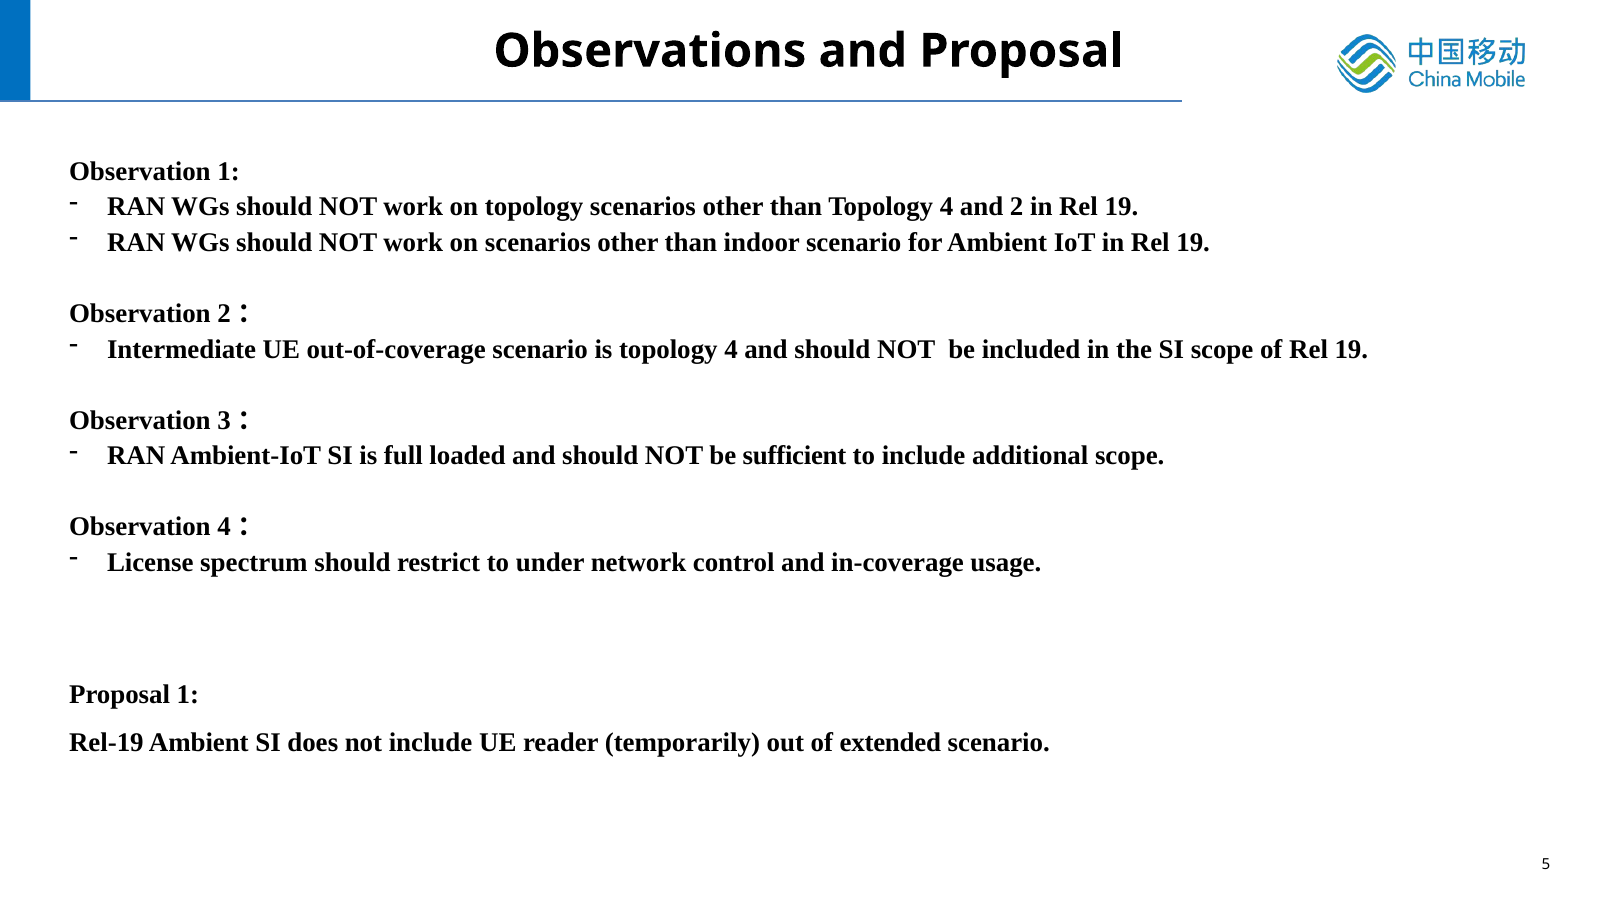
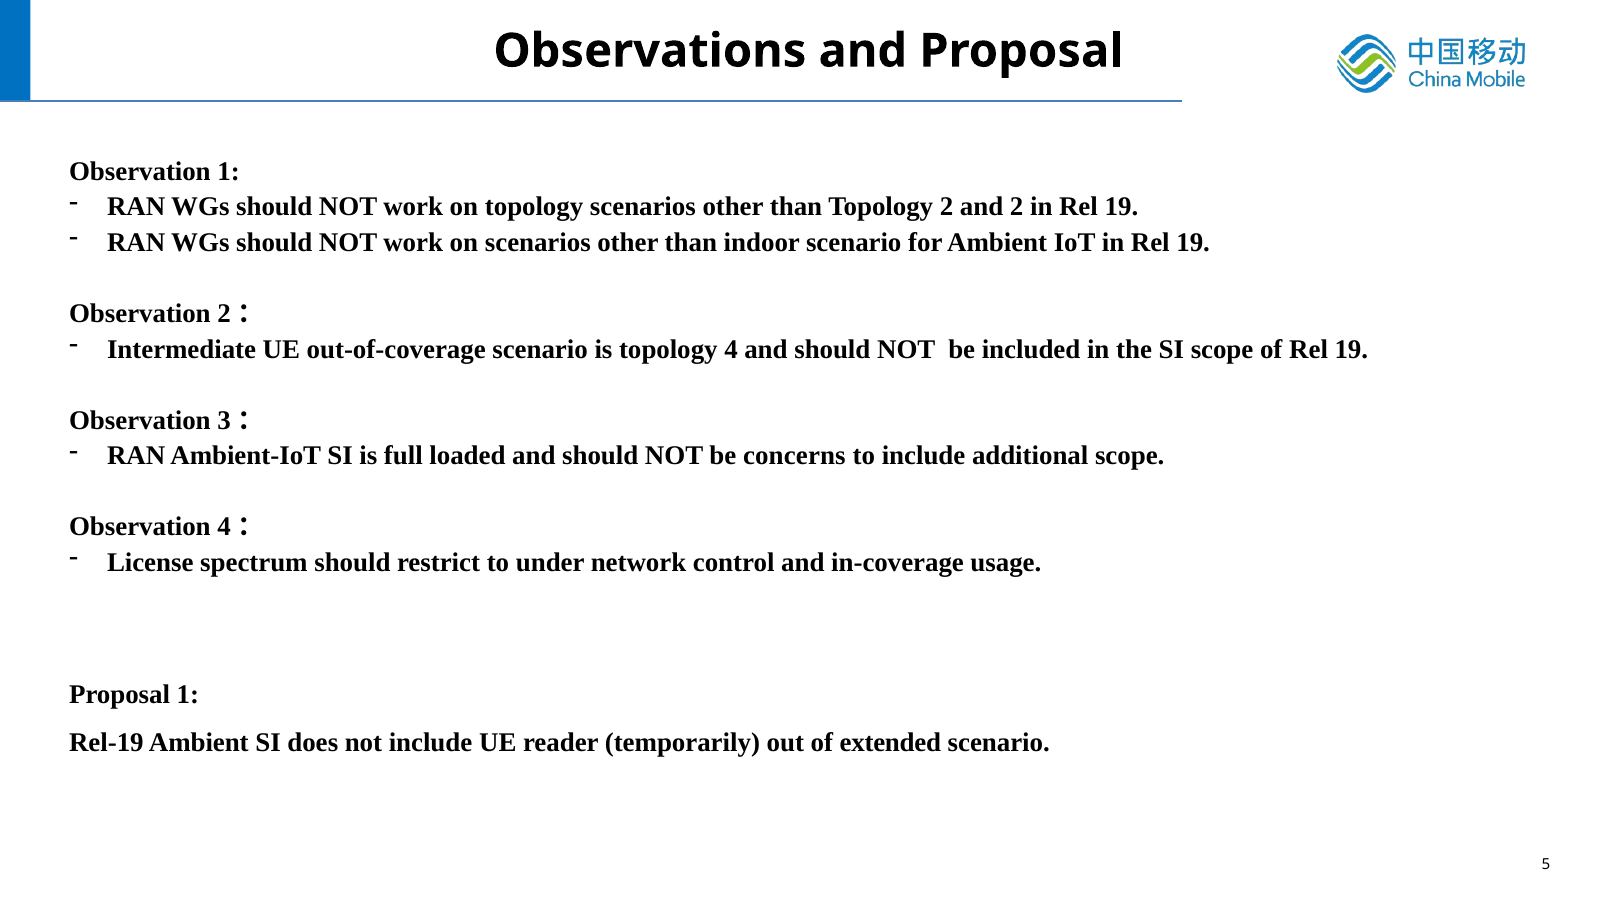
than Topology 4: 4 -> 2 (947, 207)
sufficient: sufficient -> concerns (794, 456)
